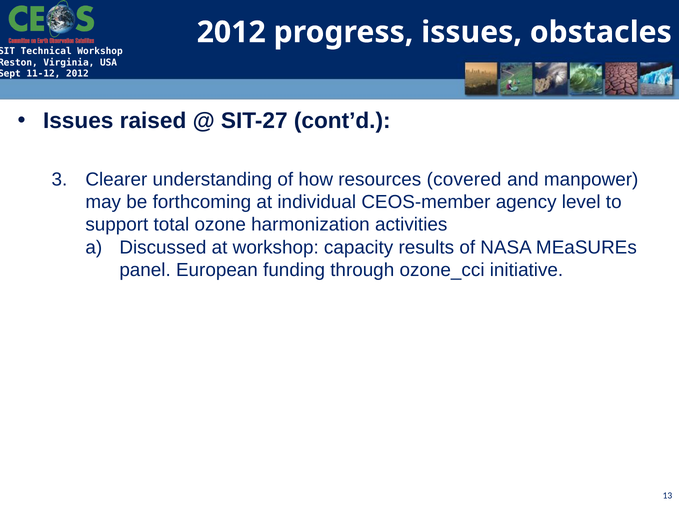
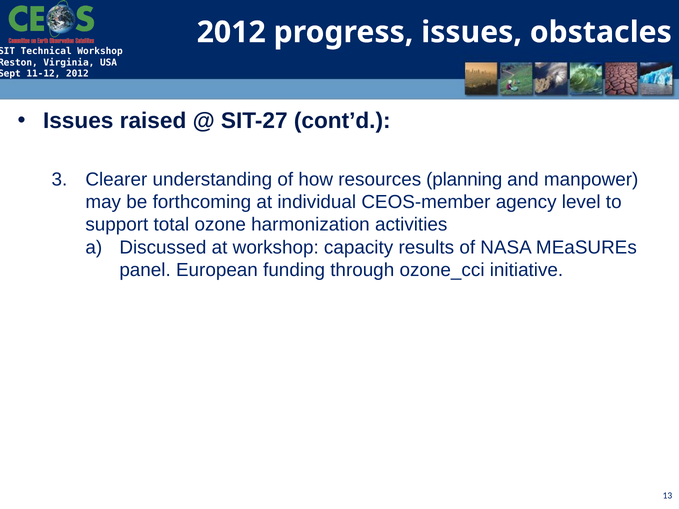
covered: covered -> planning (464, 180)
